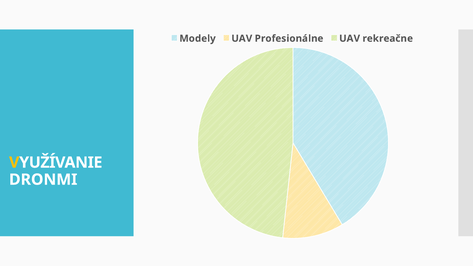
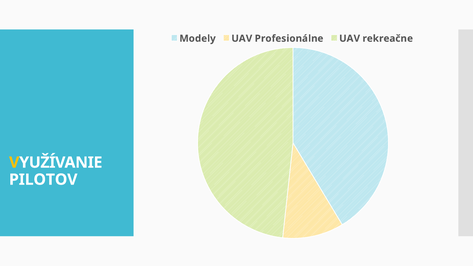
DRONMI: DRONMI -> PILOTOV (43, 180)
